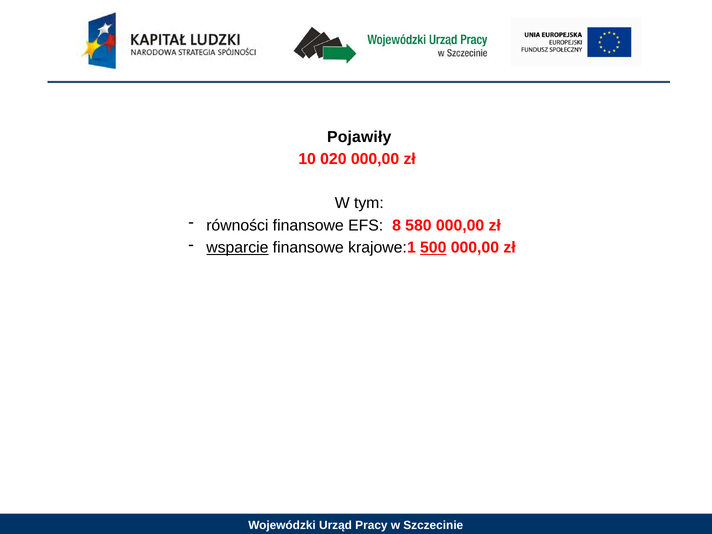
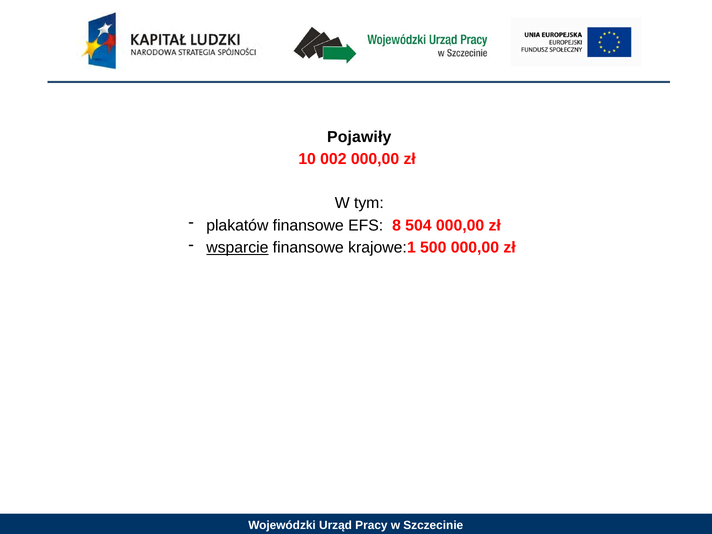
020: 020 -> 002 (333, 159)
równości: równości -> plakatów (237, 225)
580: 580 -> 504 (418, 225)
500 underline: present -> none (433, 248)
